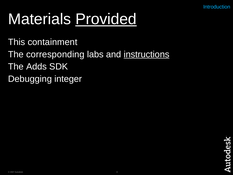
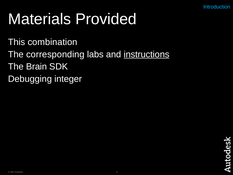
Provided underline: present -> none (106, 19)
containment: containment -> combination (53, 42)
Adds: Adds -> Brain (37, 67)
